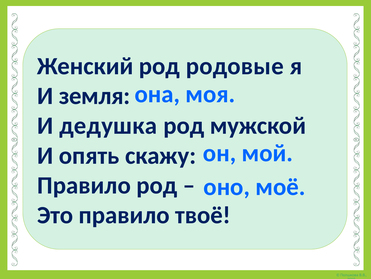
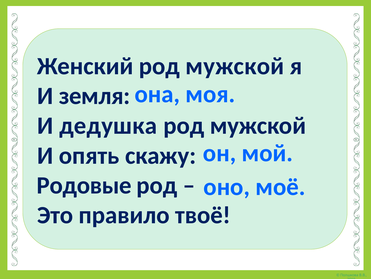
Женский род родовые: родовые -> мужской (235, 66)
Правило: Правило -> Родовые (84, 185)
